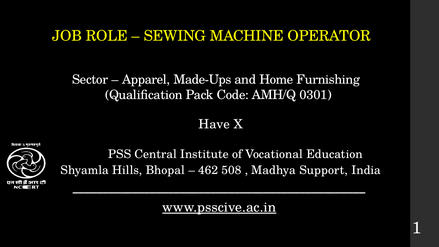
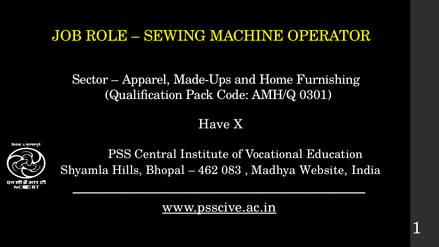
508: 508 -> 083 (231, 170)
Support: Support -> Website (324, 170)
